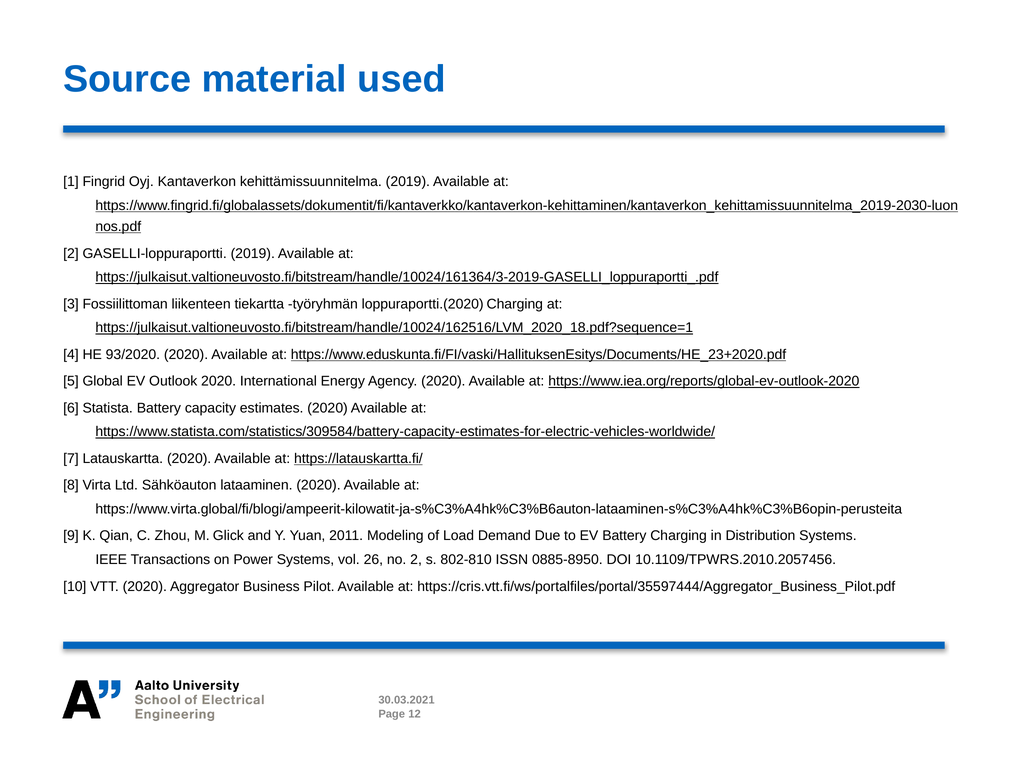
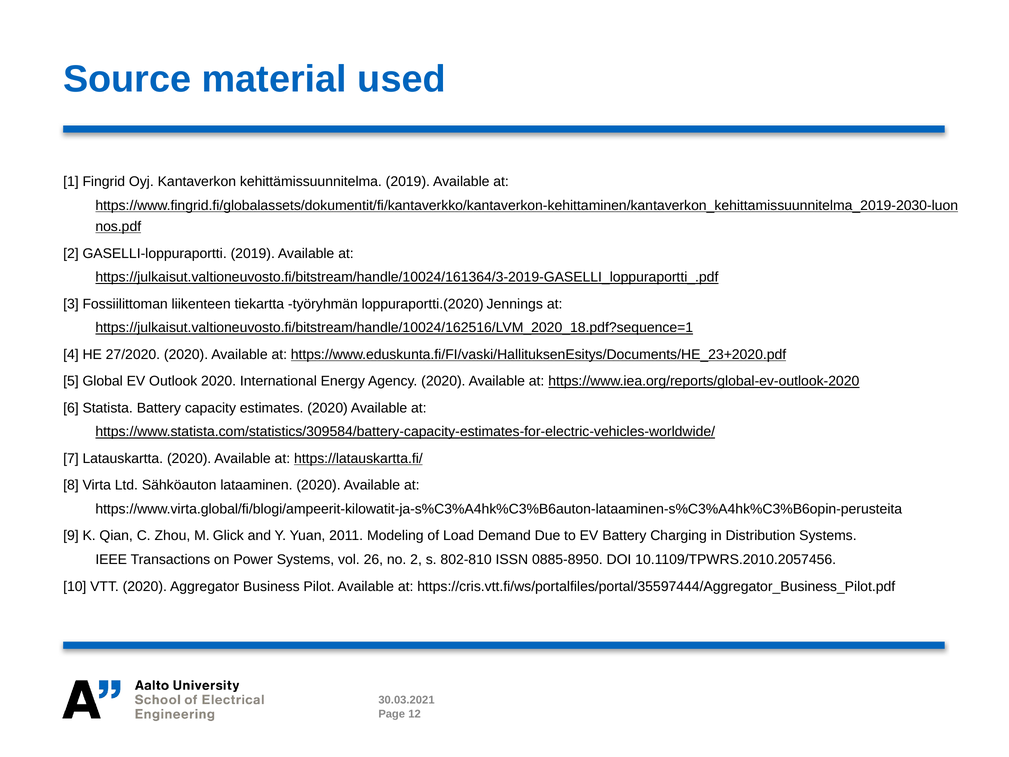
loppuraportti.(2020 Charging: Charging -> Jennings (515, 304)
93/2020: 93/2020 -> 27/2020 (133, 354)
